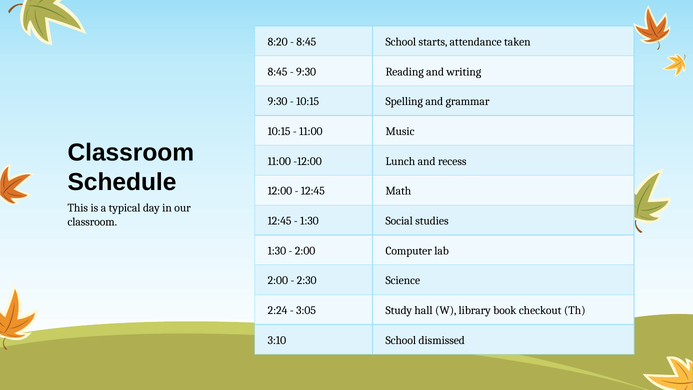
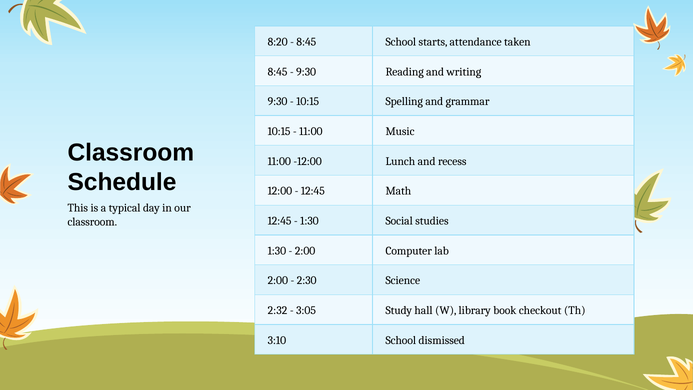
2:24: 2:24 -> 2:32 (277, 310)
